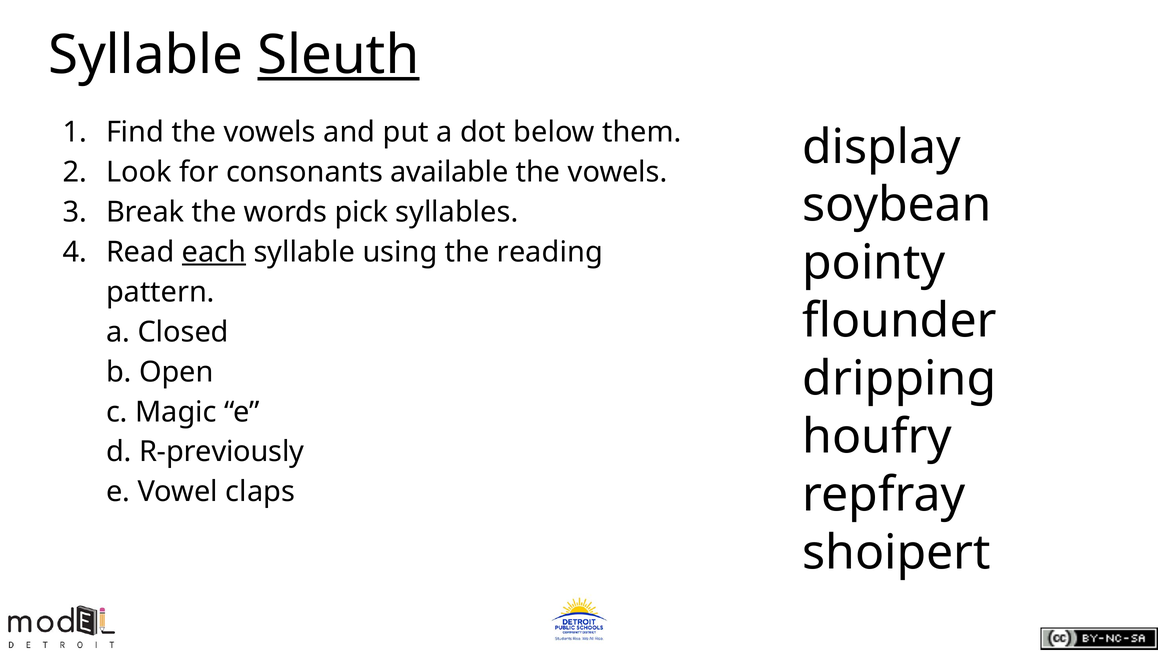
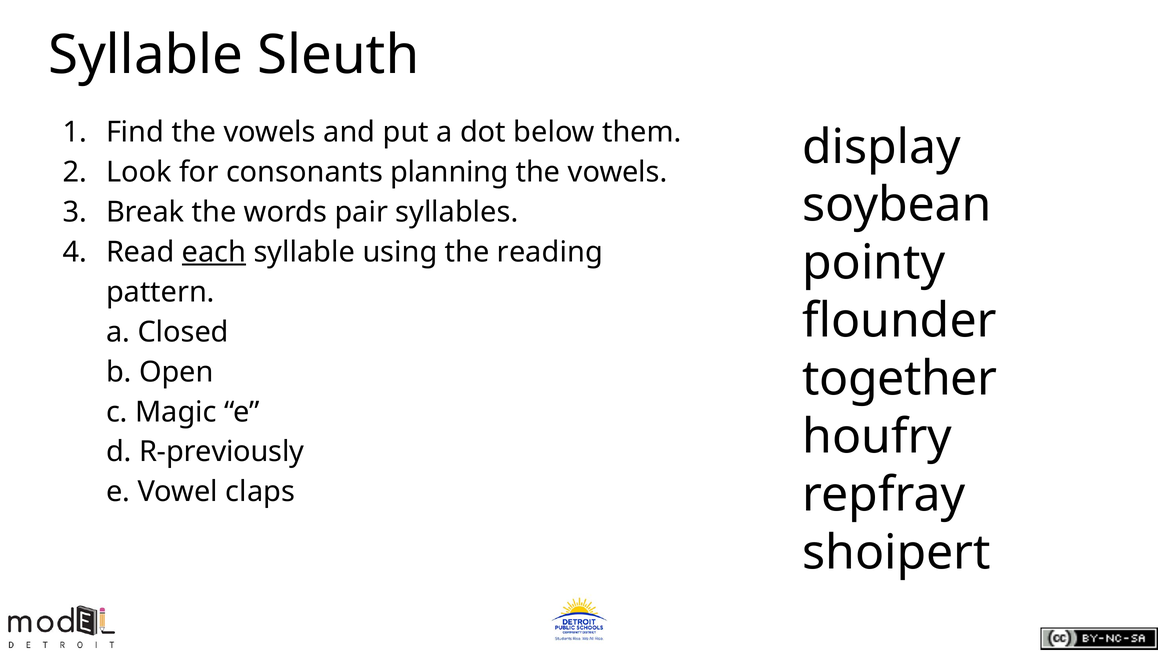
Sleuth underline: present -> none (338, 55)
available: available -> planning (450, 172)
pick: pick -> pair (361, 212)
dripping: dripping -> together (900, 379)
